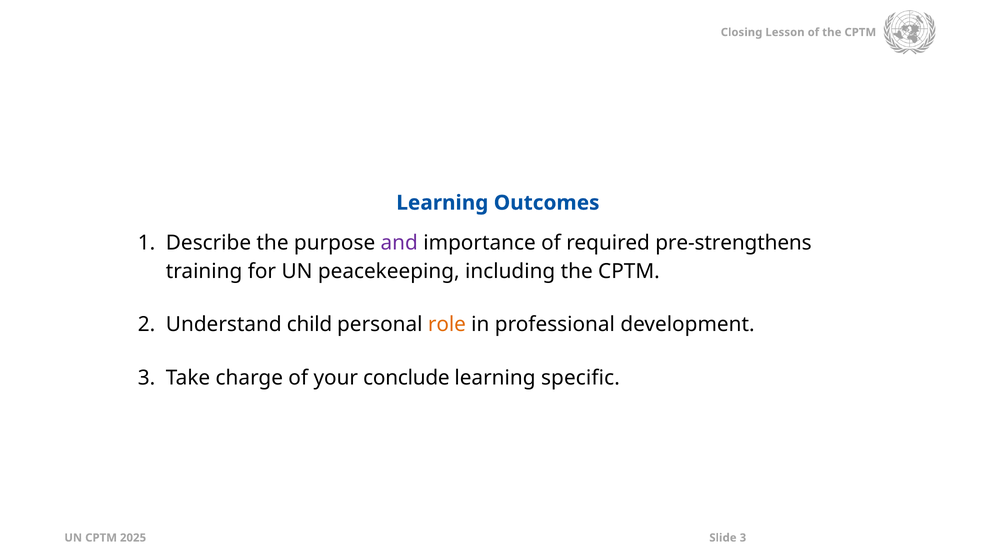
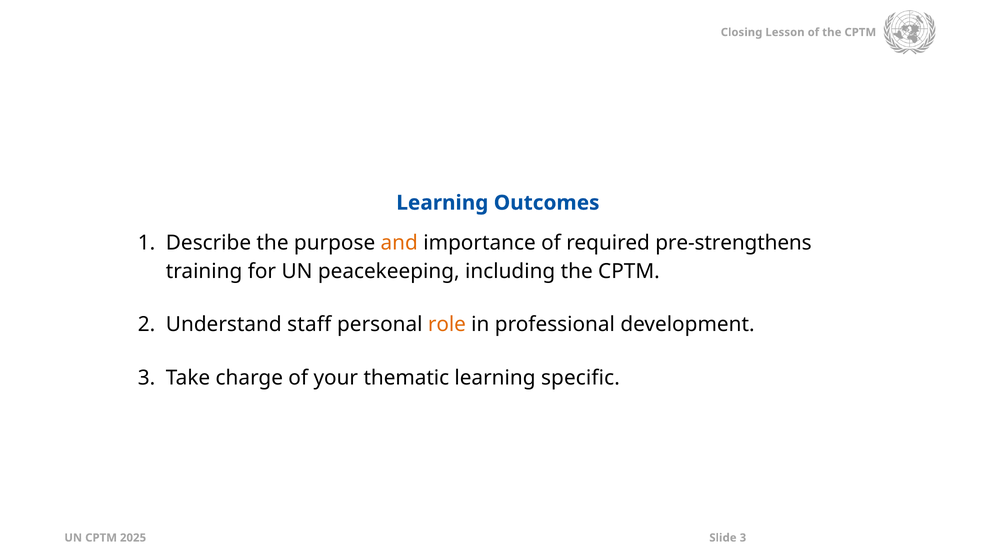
and colour: purple -> orange (399, 243)
child: child -> staff (309, 325)
conclude: conclude -> thematic (406, 378)
